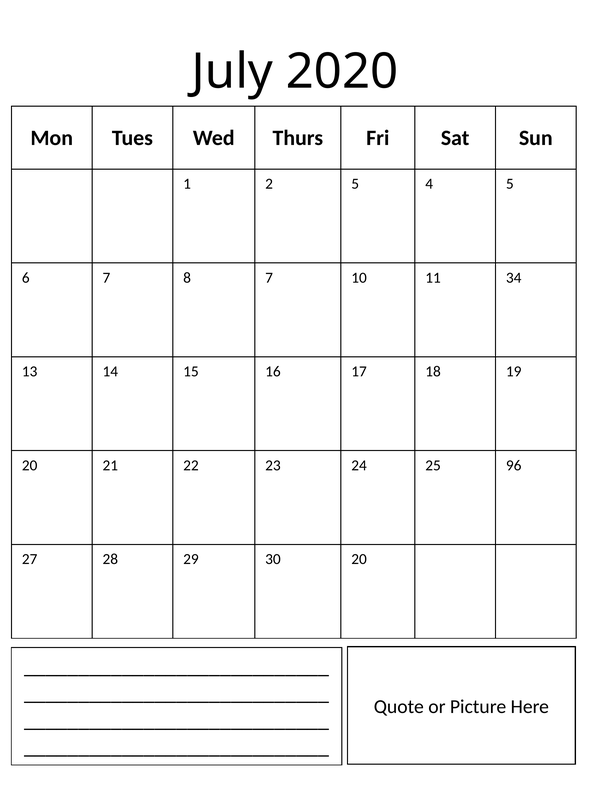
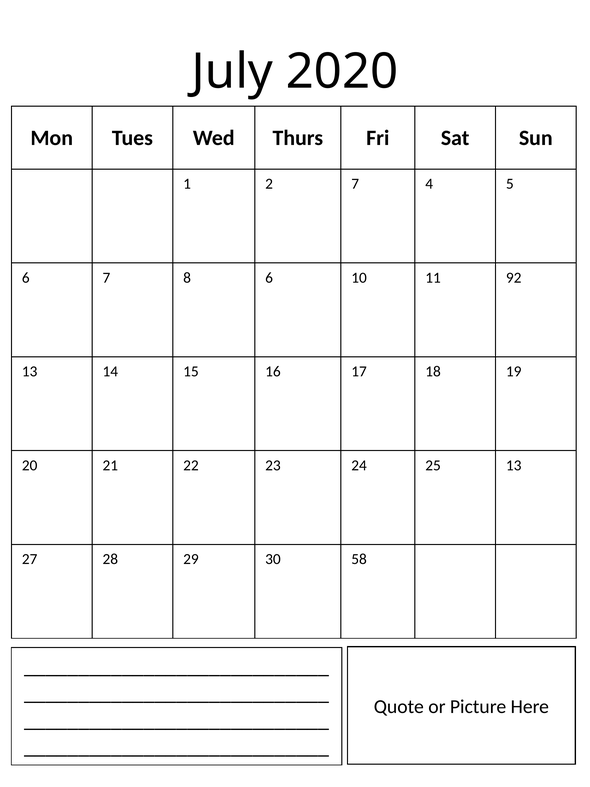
2 5: 5 -> 7 (355, 184)
8 7: 7 -> 6 (269, 278)
34: 34 -> 92 (514, 278)
25 96: 96 -> 13 (514, 465)
30 20: 20 -> 58 (359, 559)
